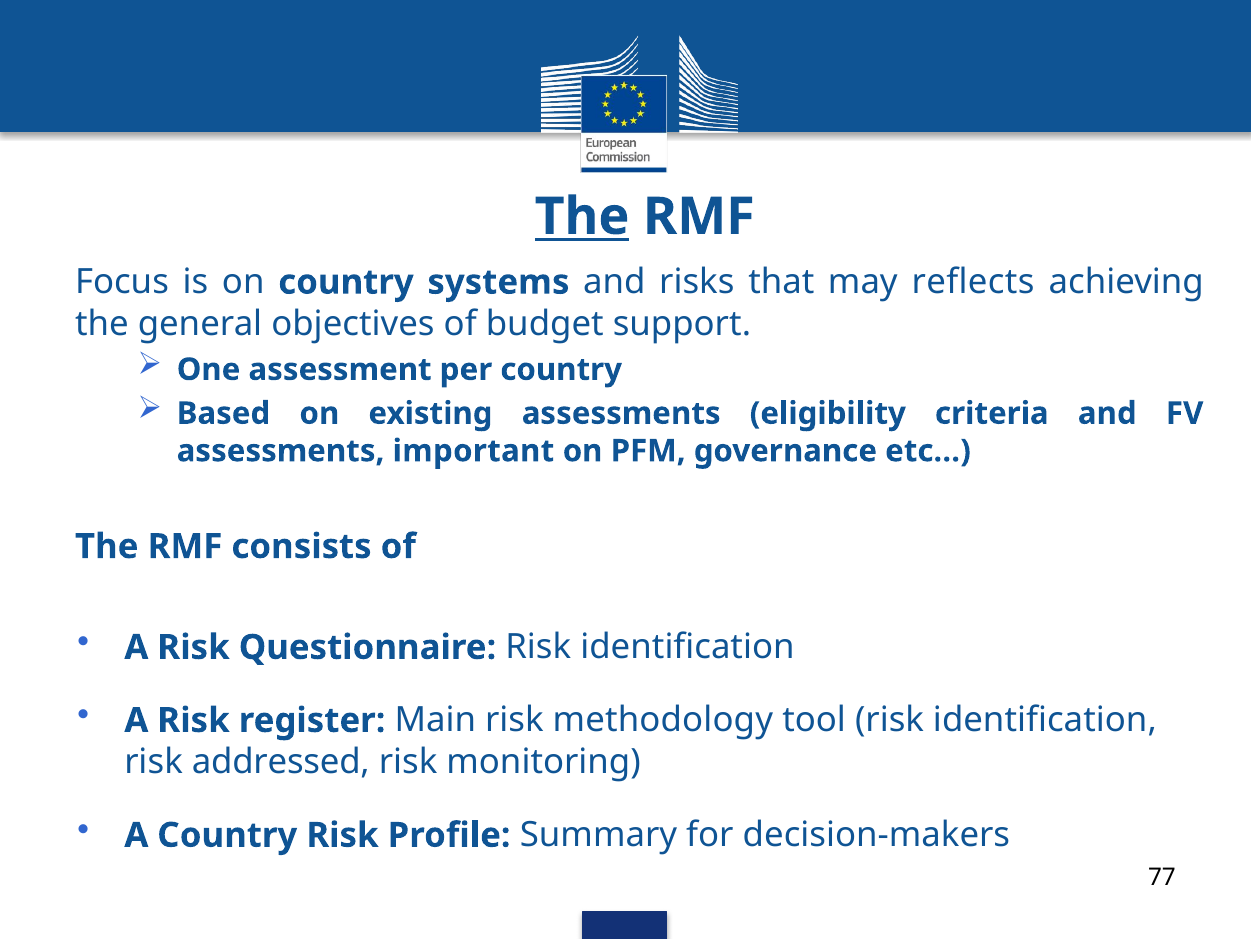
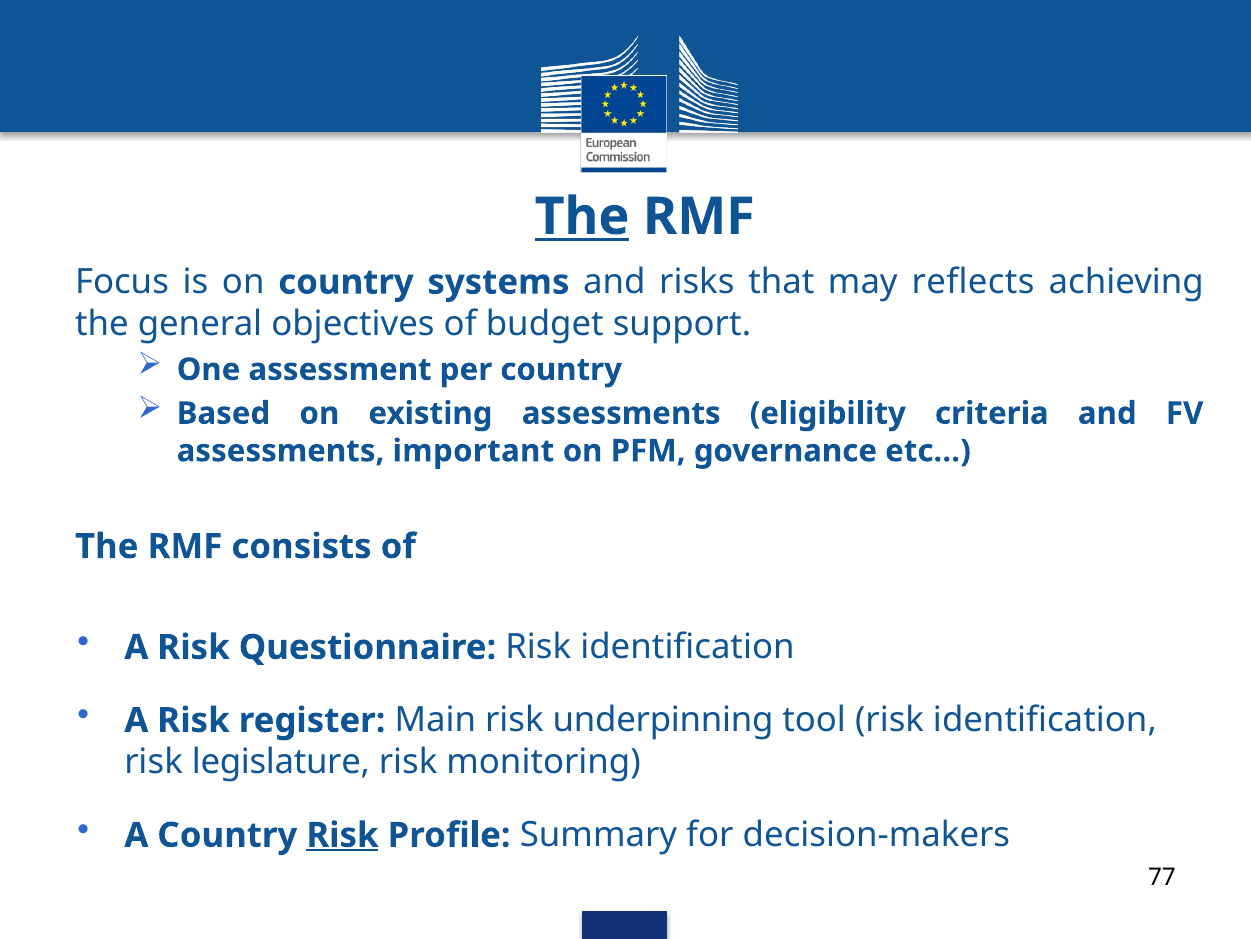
methodology: methodology -> underpinning (663, 720)
addressed: addressed -> legislature (281, 762)
Risk underline: none -> present (342, 835)
